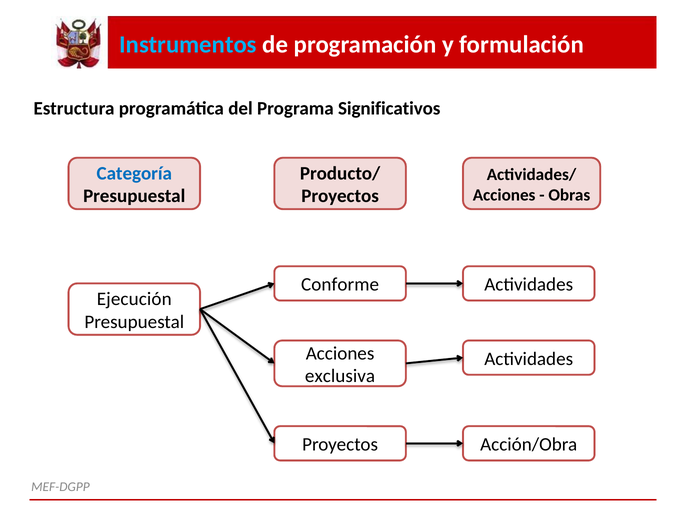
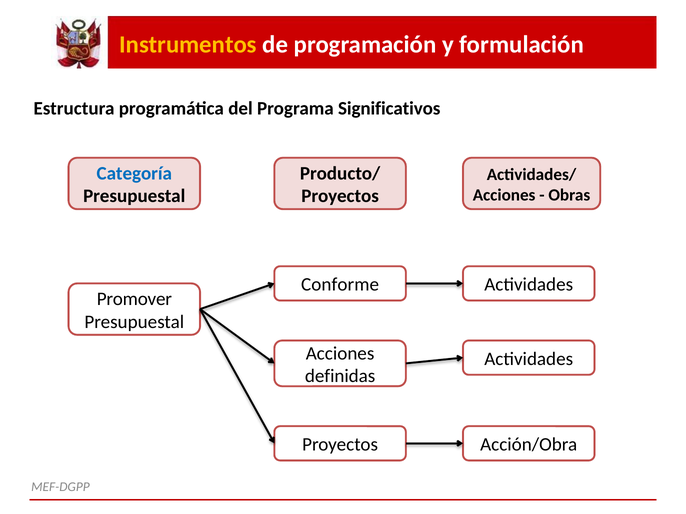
Instrumentos colour: light blue -> yellow (188, 45)
Ejecución: Ejecución -> Promover (134, 299)
exclusiva: exclusiva -> definidas (340, 376)
